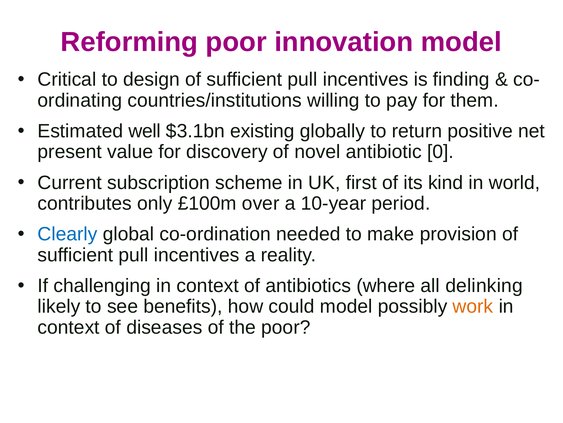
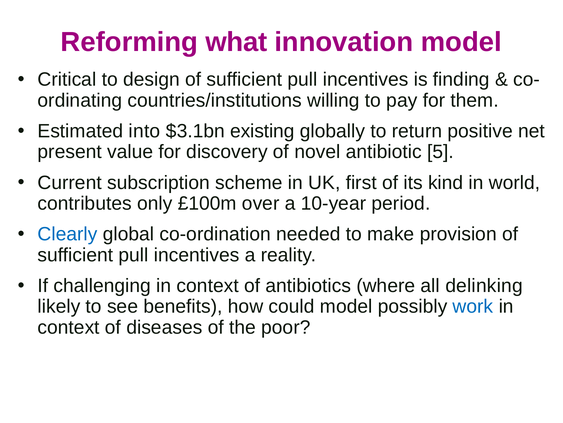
Reforming poor: poor -> what (236, 42)
well: well -> into (144, 131)
0: 0 -> 5 (440, 152)
work colour: orange -> blue (473, 306)
